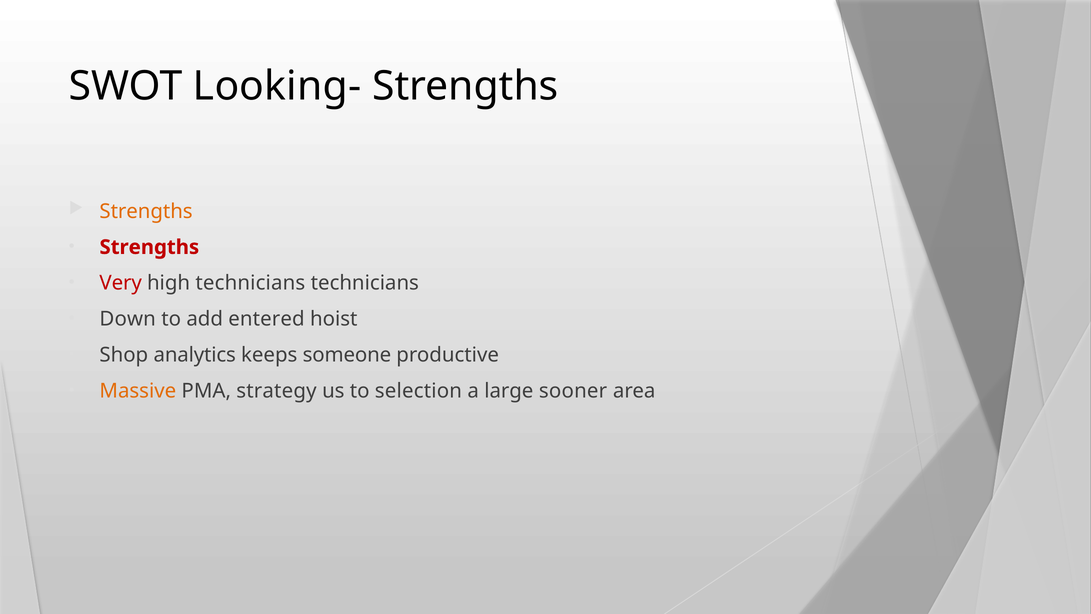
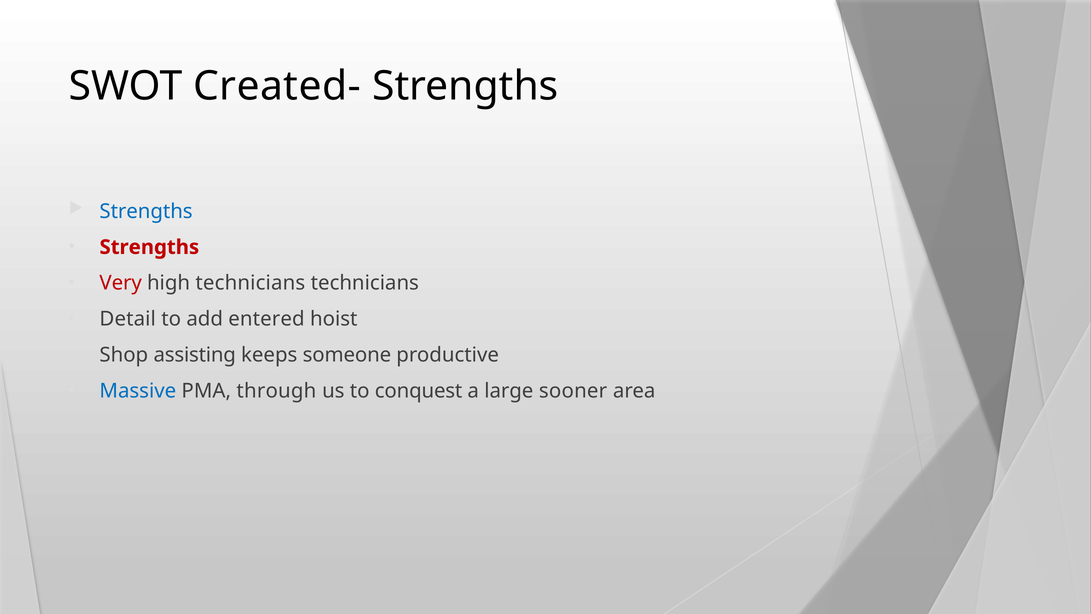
Looking-: Looking- -> Created- (277, 86)
Strengths colour: orange -> blue (146, 211)
Down: Down -> Detail (128, 319)
analytics: analytics -> assisting (195, 355)
Massive colour: orange -> blue (138, 391)
strategy: strategy -> through (276, 391)
selection: selection -> conquest (419, 391)
